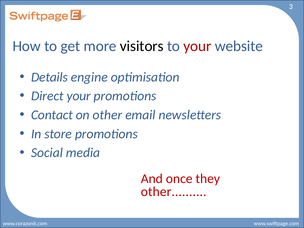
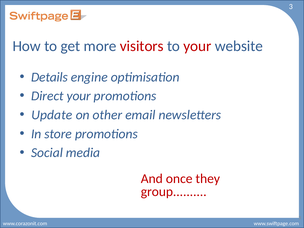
visitors colour: black -> red (142, 46)
Contact: Contact -> Update (52, 115)
other: other -> group (174, 192)
